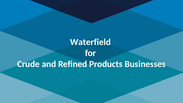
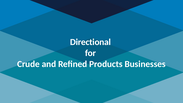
Waterfield: Waterfield -> Directional (90, 42)
